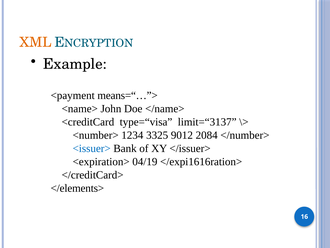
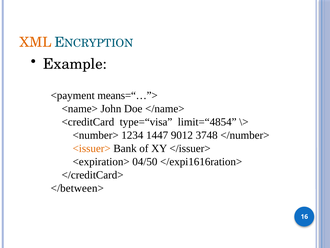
limit=“3137: limit=“3137 -> limit=“4854 (207, 122)
3325: 3325 -> 1447 (157, 135)
2084: 2084 -> 3748 (207, 135)
<issuer> colour: blue -> orange (92, 148)
04/19: 04/19 -> 04/50 (145, 161)
</elements>: </elements> -> </between> (77, 188)
